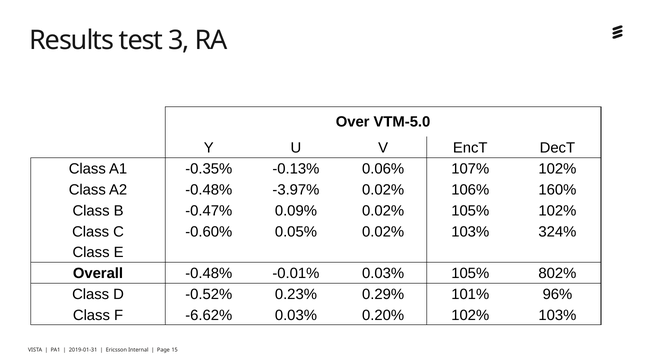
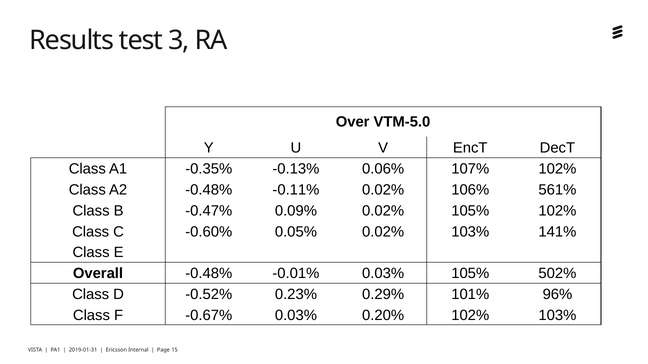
-3.97%: -3.97% -> -0.11% (296, 190)
160%: 160% -> 561% (557, 190)
324%: 324% -> 141% (557, 232)
802%: 802% -> 502% (557, 274)
-6.62%: -6.62% -> -0.67% (209, 316)
